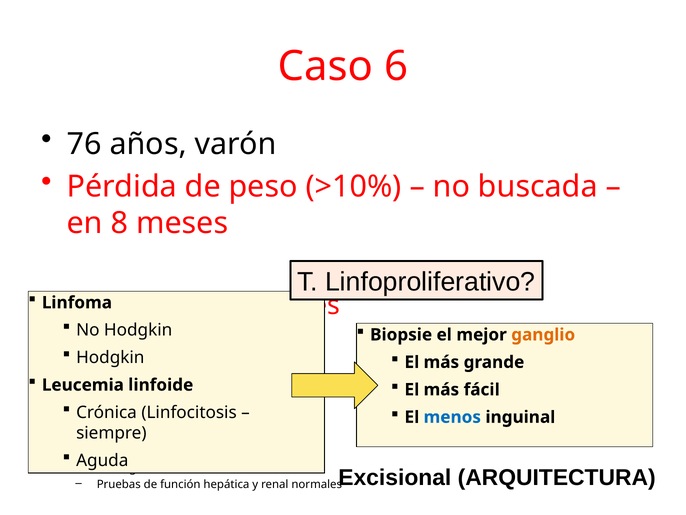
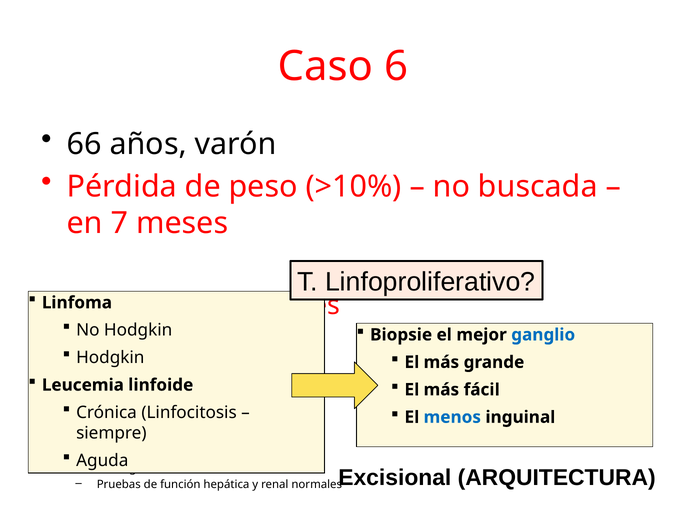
76: 76 -> 66 (84, 144)
8: 8 -> 7 (119, 223)
ganglio colour: orange -> blue (543, 334)
